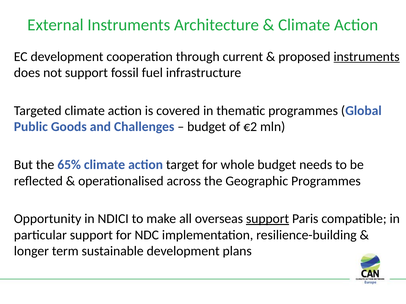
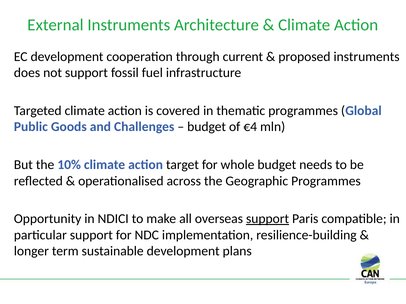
instruments underline: present -> none (367, 57)
€2: €2 -> €4 (250, 127)
65%: 65% -> 10% (69, 165)
